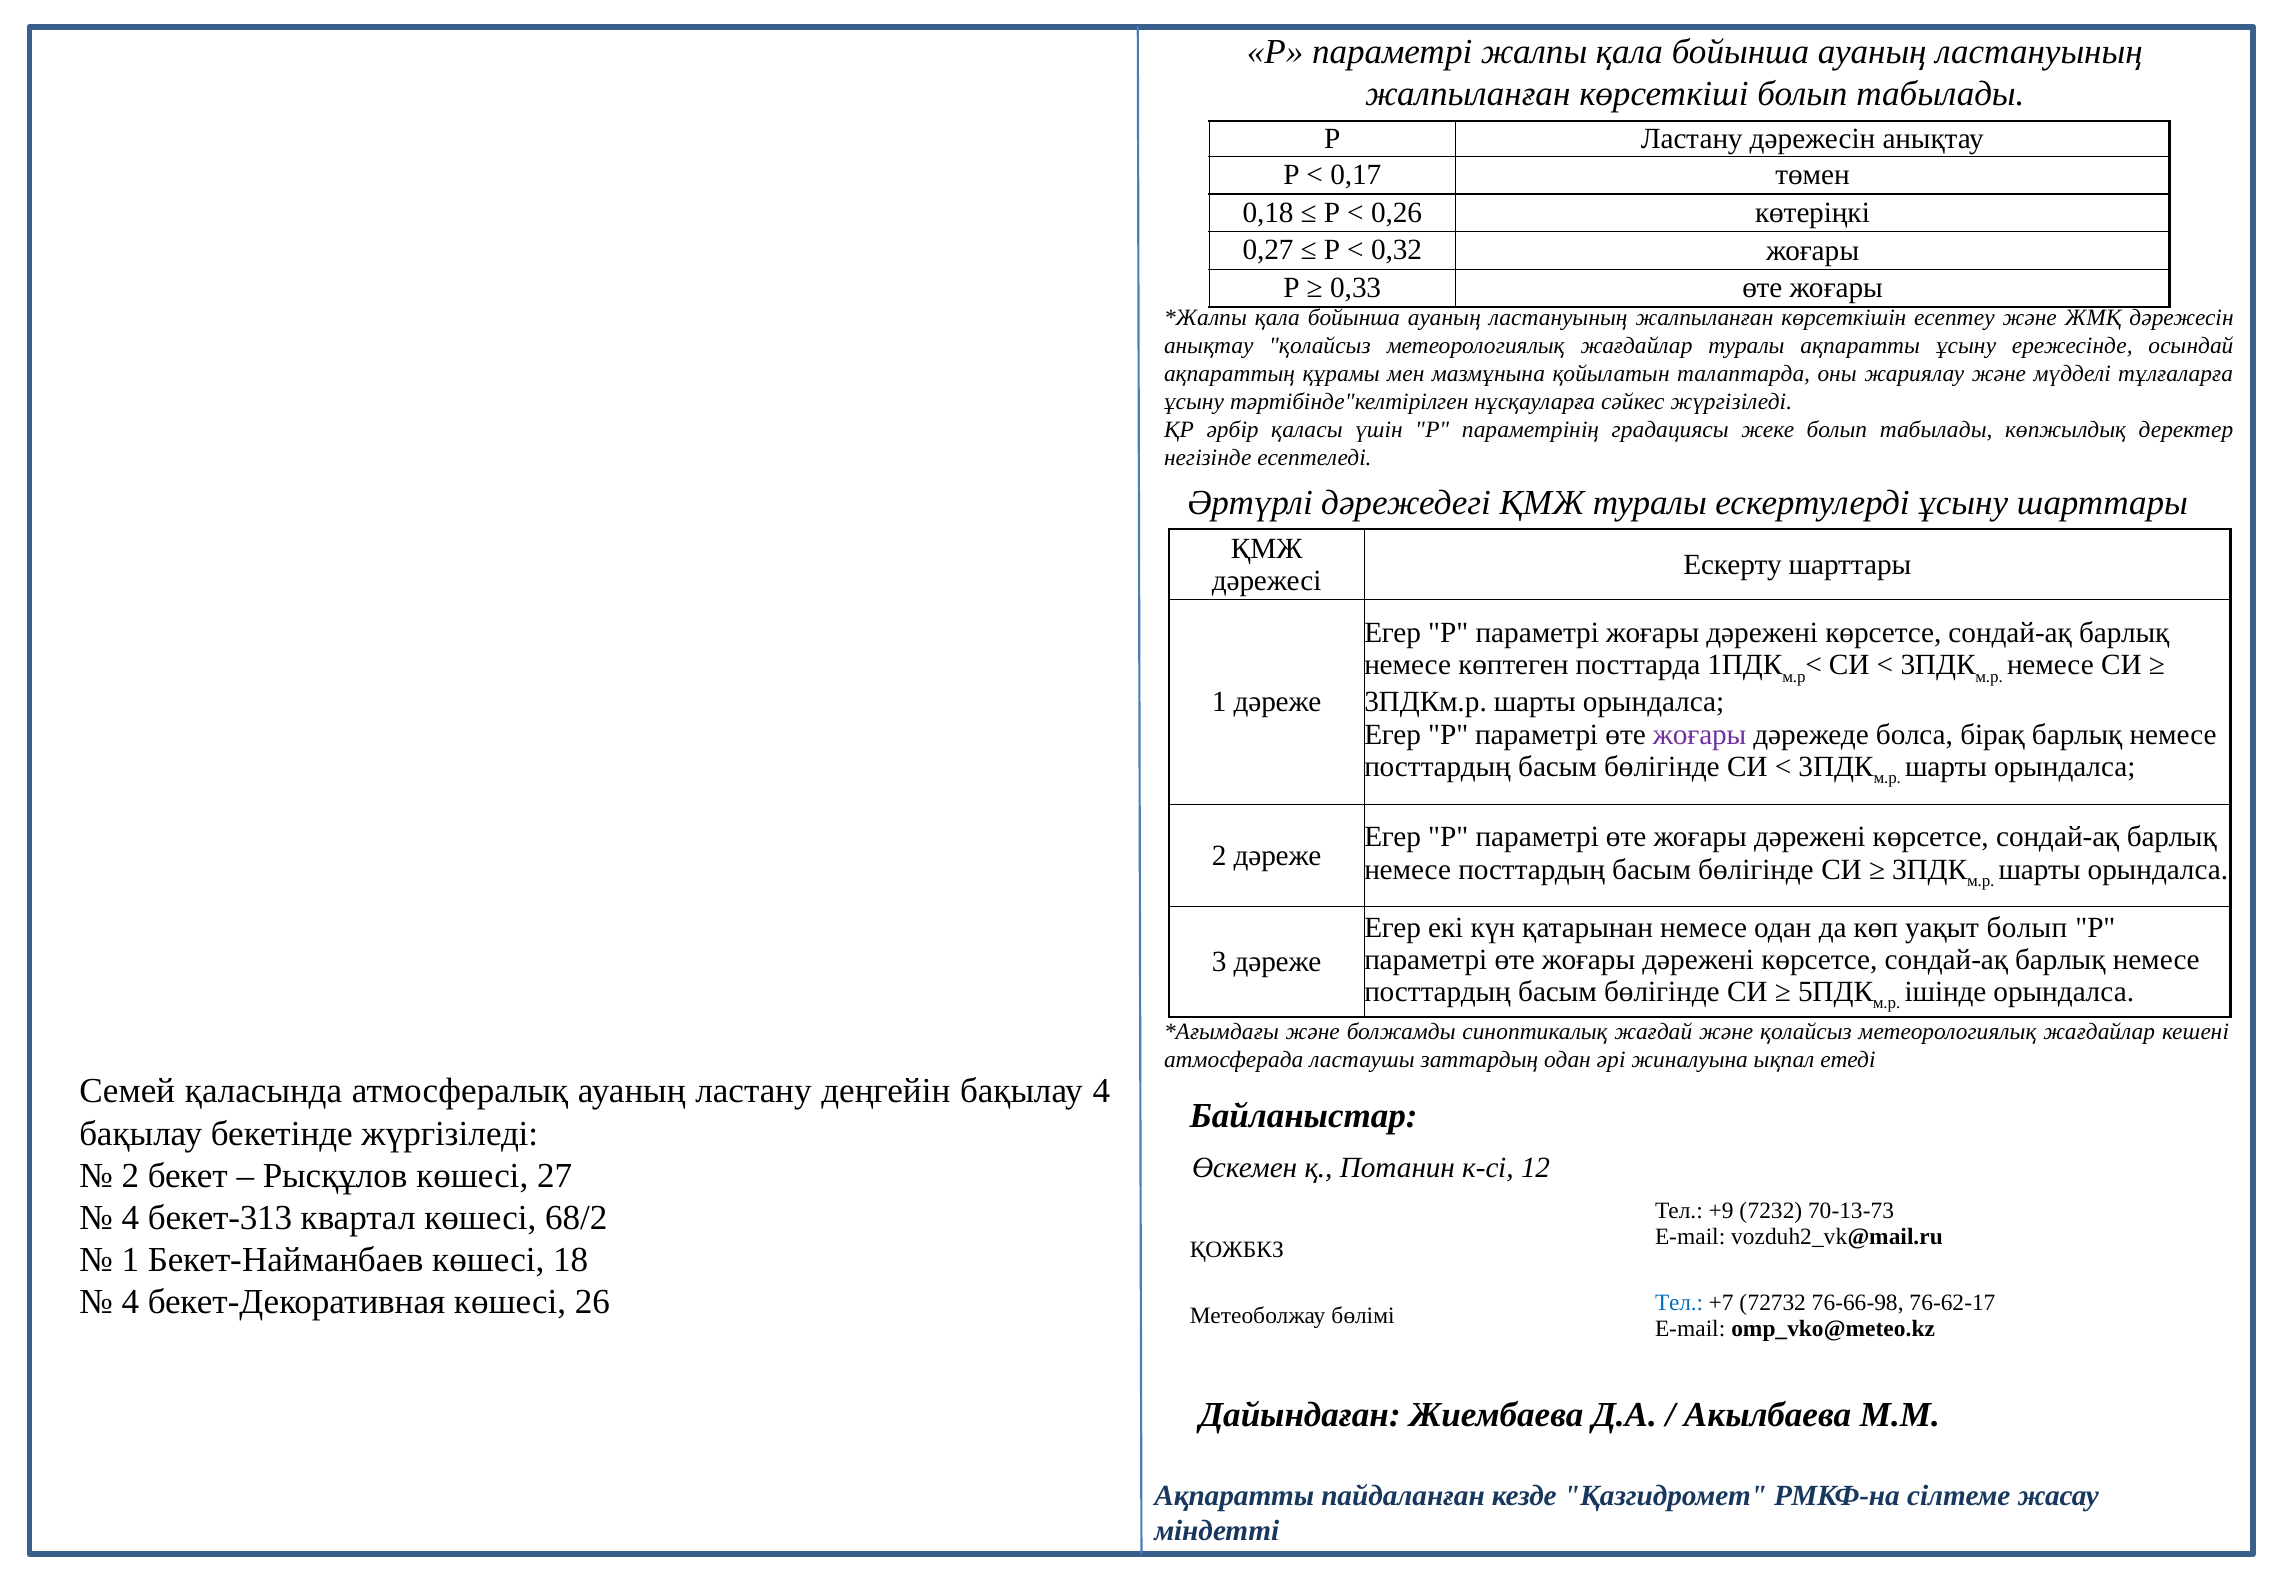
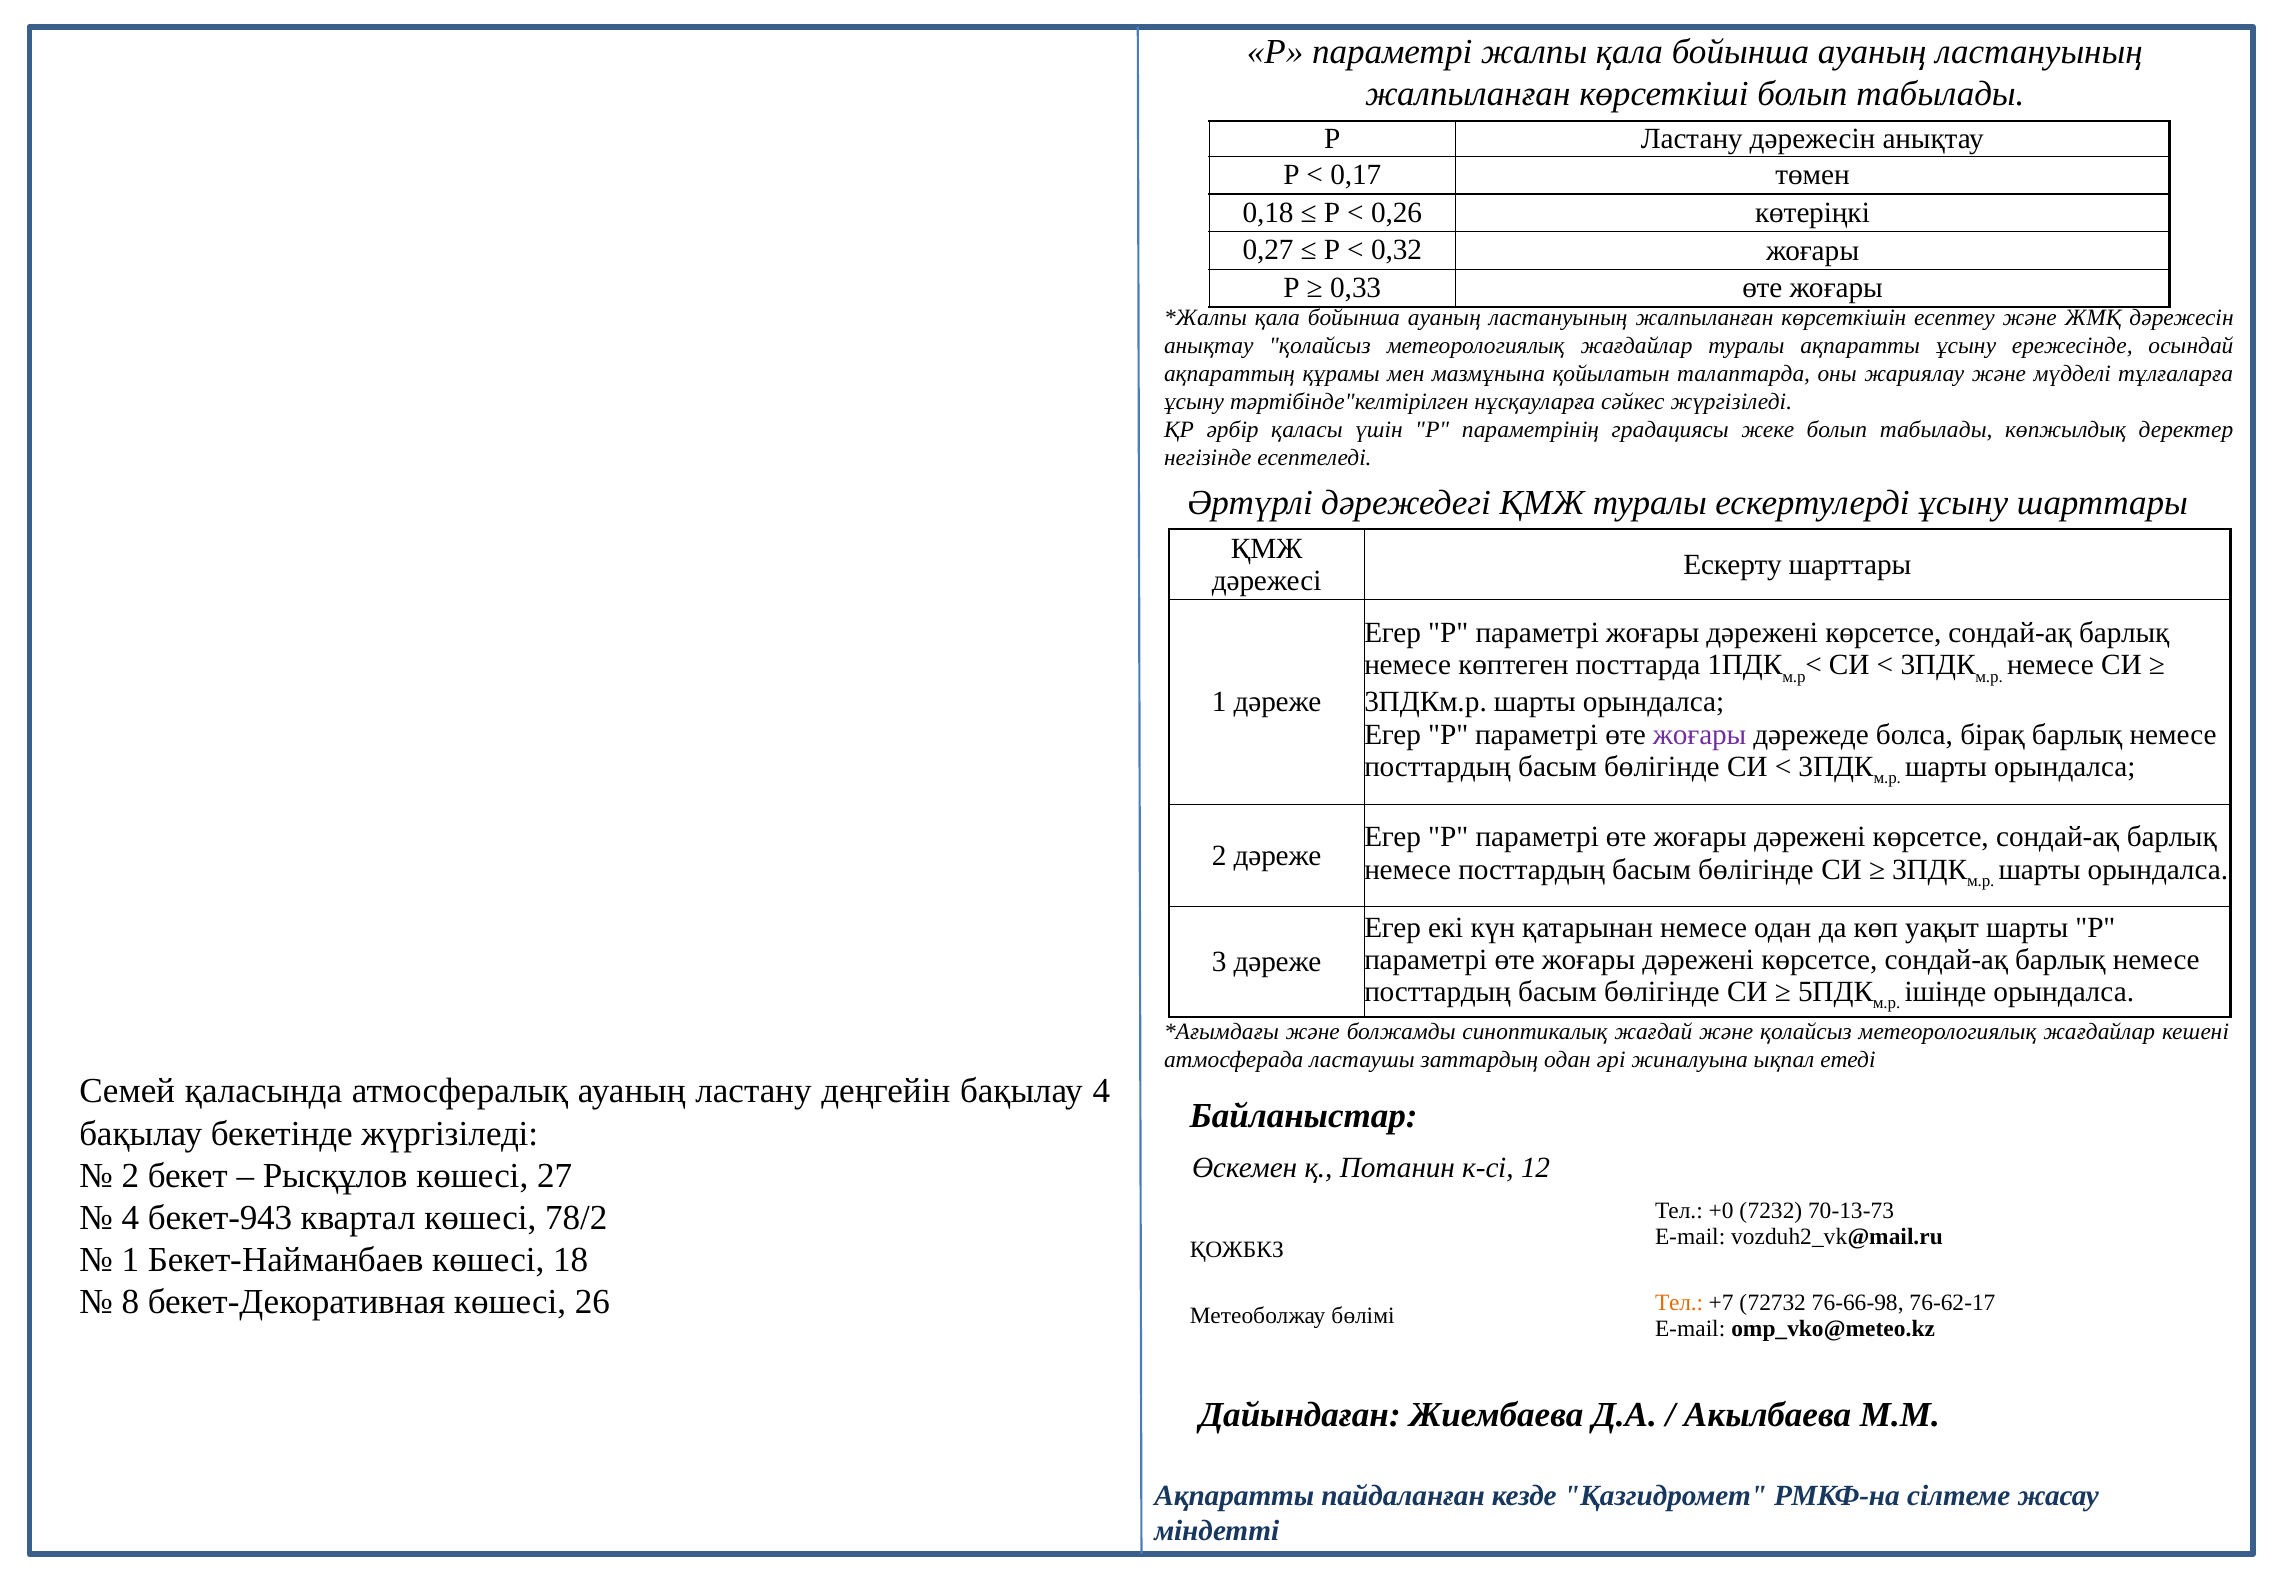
уақыт болып: болып -> шарты (2027, 927)
+9: +9 -> +0 (1721, 1211)
бекет-313: бекет-313 -> бекет-943 (220, 1217)
68/2: 68/2 -> 78/2 (576, 1217)
4: 4 -> 8 (130, 1302)
Тел colour: blue -> orange (1679, 1302)
